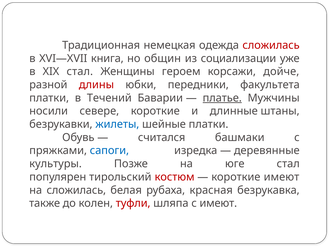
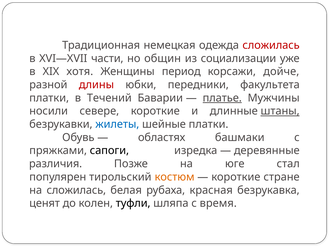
книга: книга -> части (107, 58)
XIX стал: стал -> хотя (80, 72)
героем: героем -> период (181, 72)
штаны underline: none -> present (280, 111)
считался: считался -> областях (162, 137)
сапоги colour: blue -> black (109, 150)
культуры: культуры -> различия (56, 164)
костюм colour: red -> orange (175, 177)
короткие имеют: имеют -> стране (282, 177)
также: также -> ценят (45, 203)
туфли colour: red -> black (133, 203)
с имеют: имеют -> время (218, 203)
